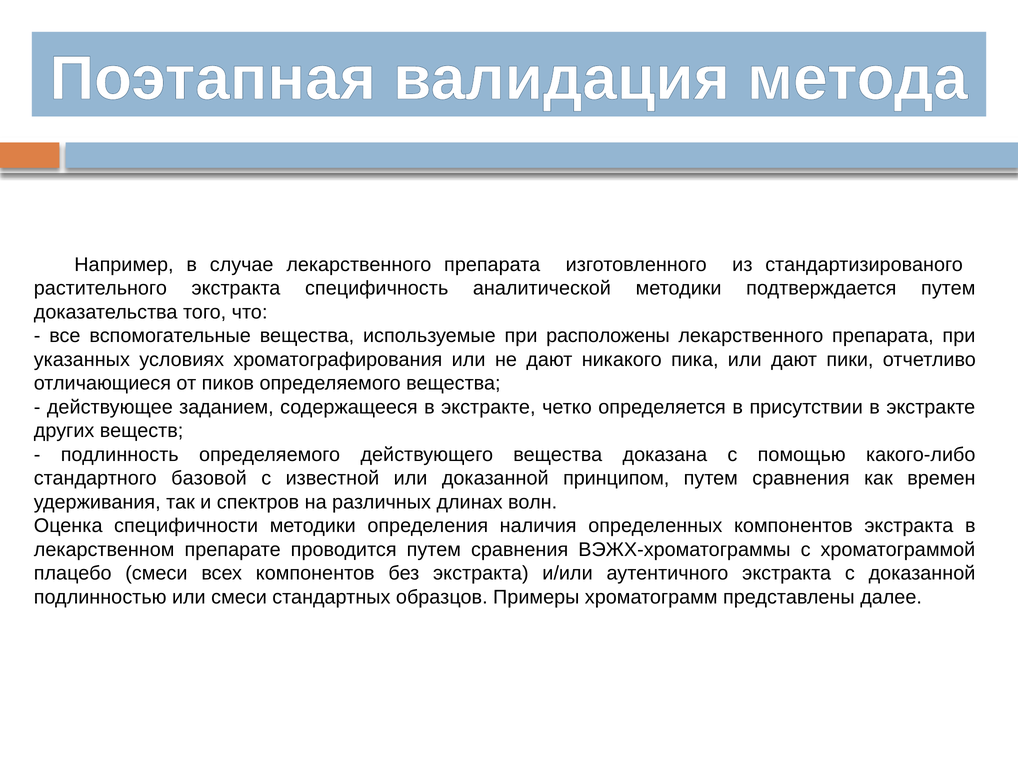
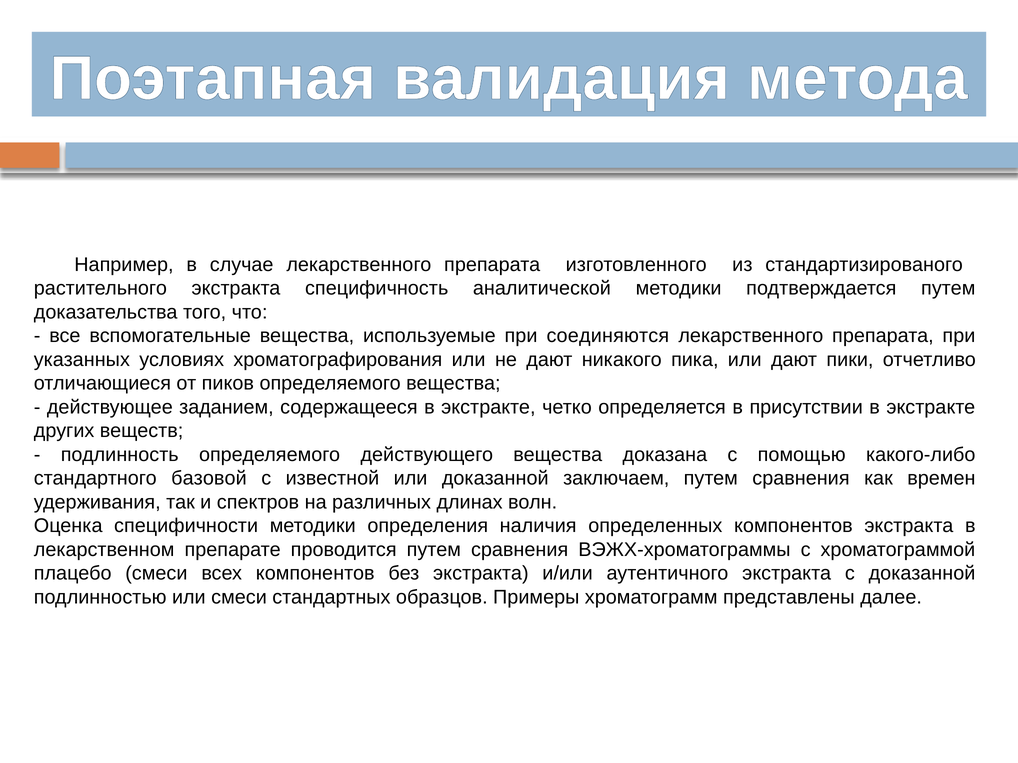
расположены: расположены -> соединяются (608, 336)
принципом: принципом -> заключаем (616, 479)
